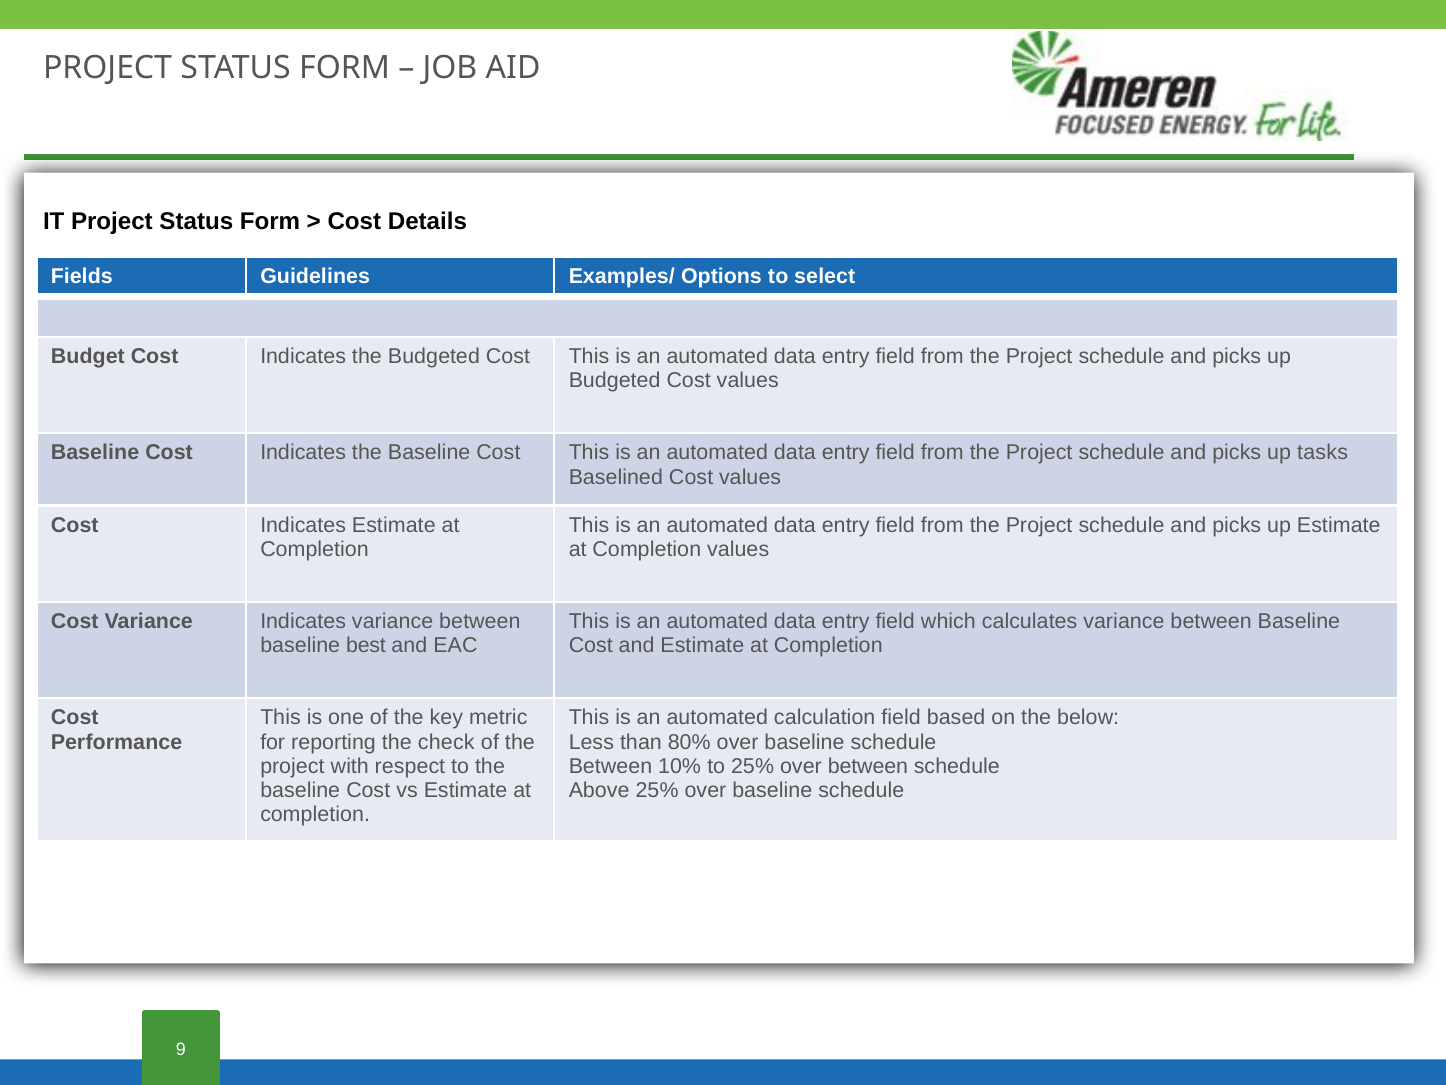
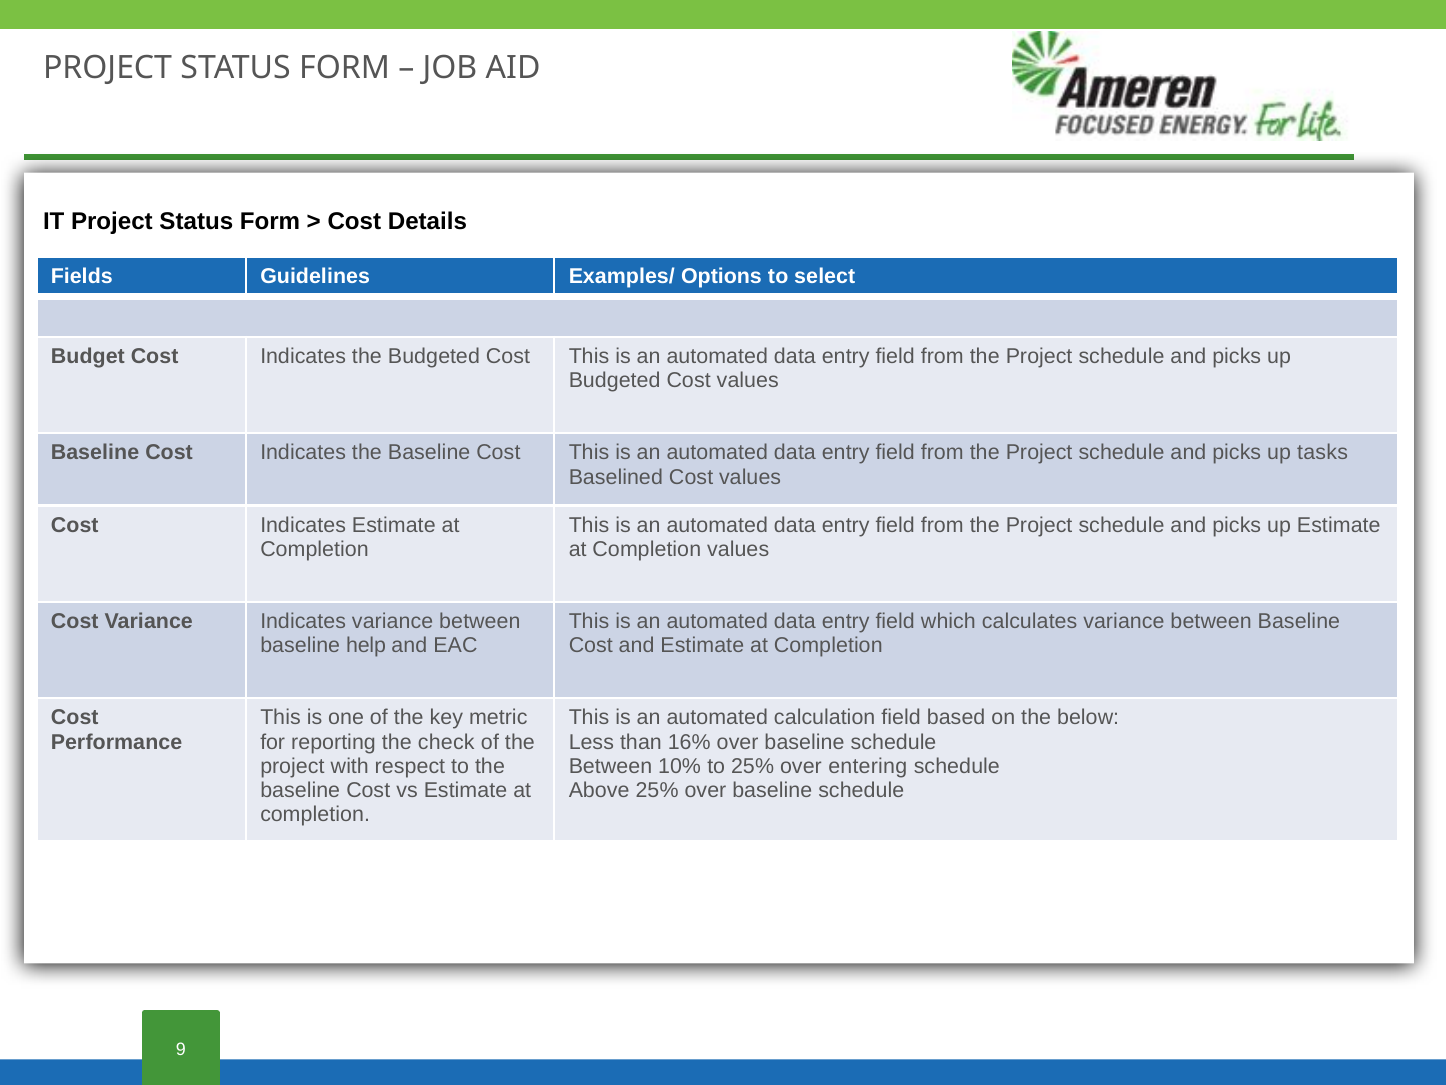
best: best -> help (366, 645)
80%: 80% -> 16% (689, 742)
over between: between -> entering (868, 766)
